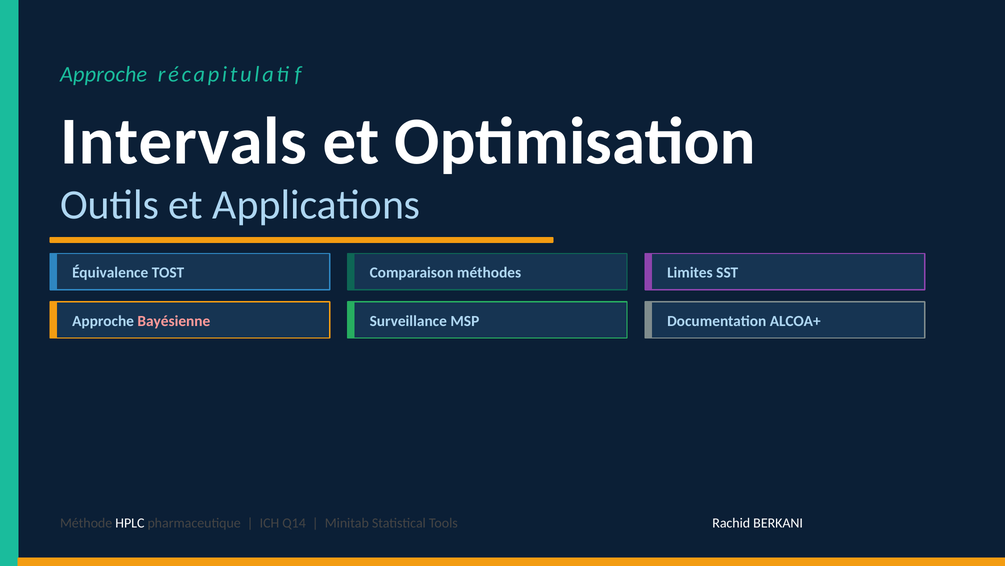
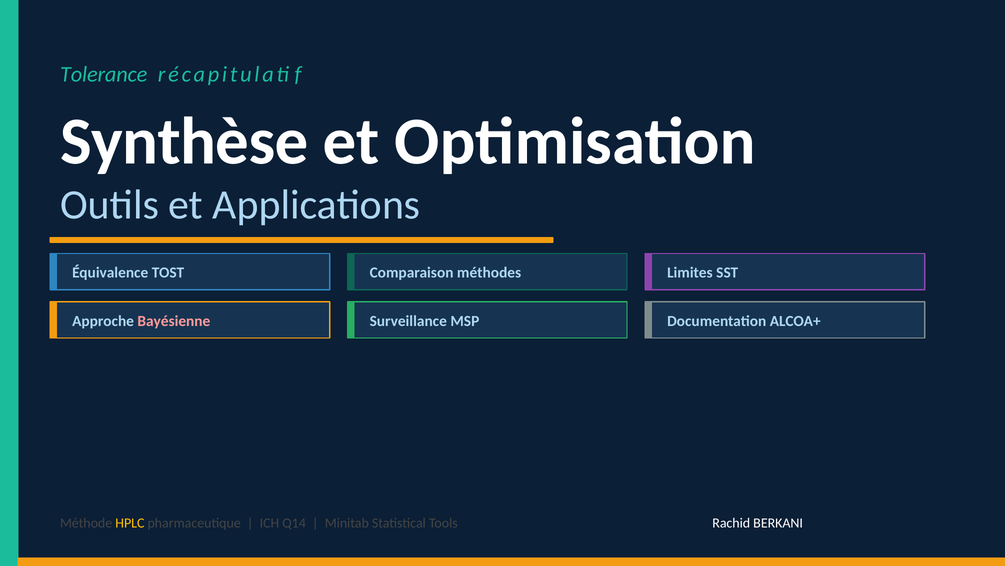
Approche: Approche -> Tolerance (104, 74)
Intervals: Intervals -> Synthèse (184, 141)
HPLC colour: white -> yellow (130, 523)
